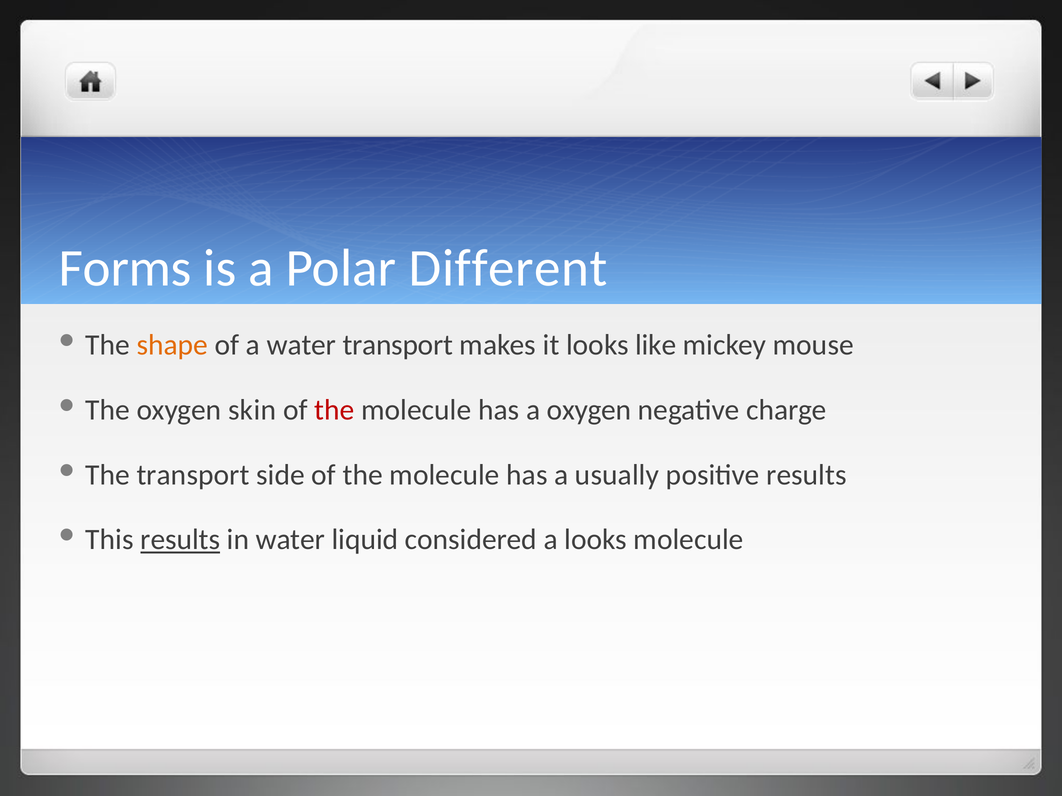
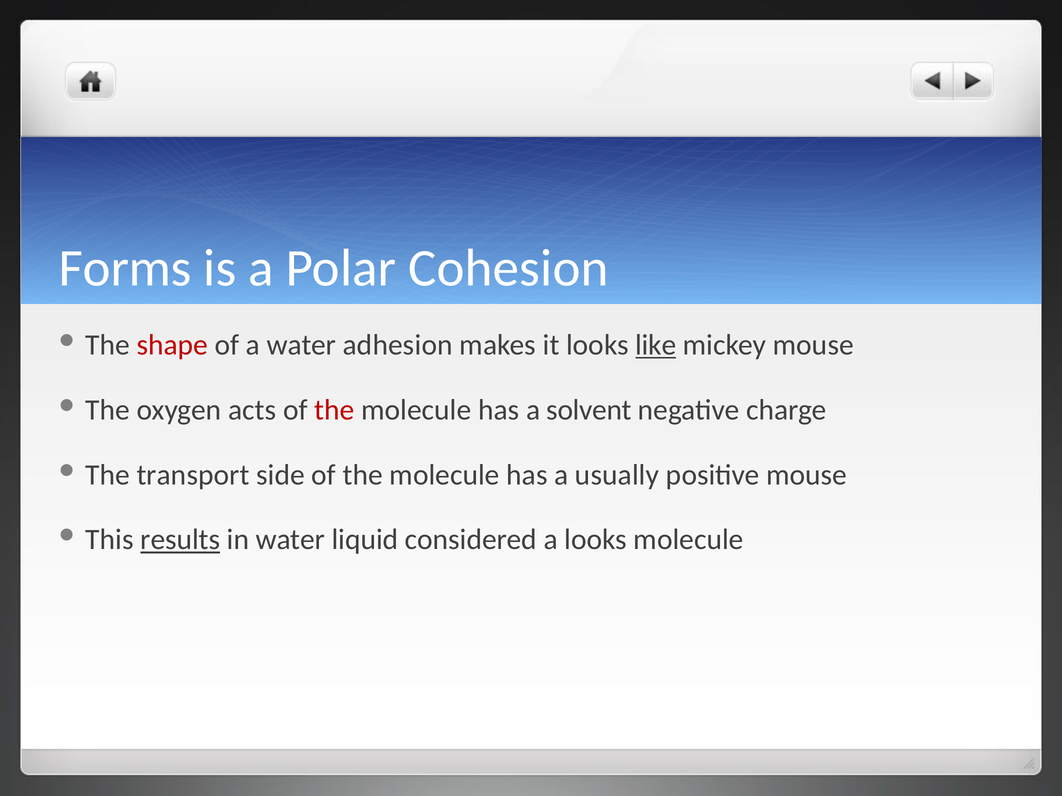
Different: Different -> Cohesion (508, 268)
shape colour: orange -> red (172, 345)
water transport: transport -> adhesion (398, 345)
like underline: none -> present (656, 345)
skin: skin -> acts (252, 410)
a oxygen: oxygen -> solvent (589, 410)
positive results: results -> mouse (806, 475)
